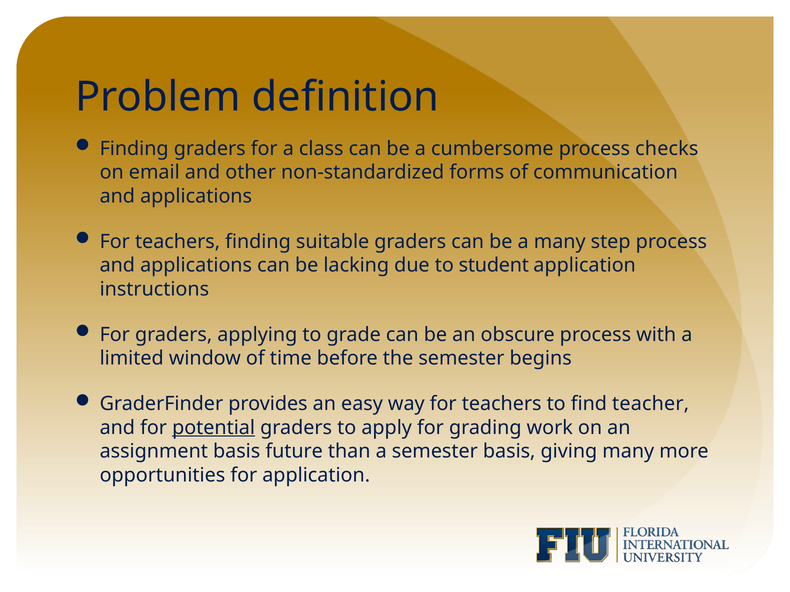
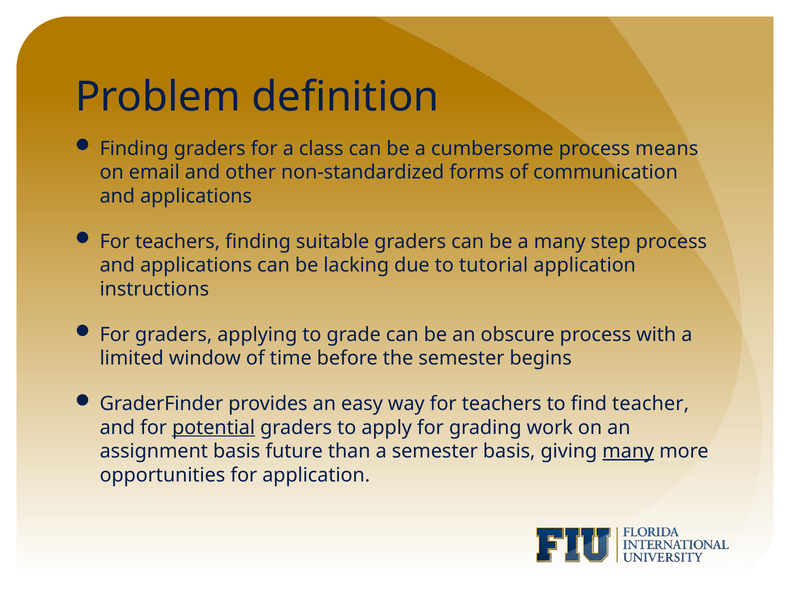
checks: checks -> means (667, 149)
student: student -> tutorial (494, 266)
many underline: none -> present (628, 452)
